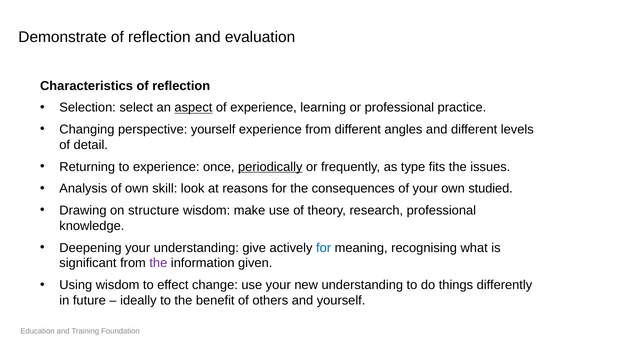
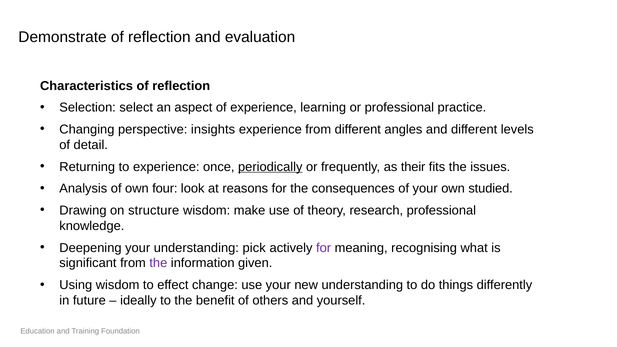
aspect underline: present -> none (193, 108)
perspective yourself: yourself -> insights (213, 129)
type: type -> their (413, 167)
skill: skill -> four (165, 189)
give: give -> pick (254, 248)
for colour: blue -> purple (324, 248)
